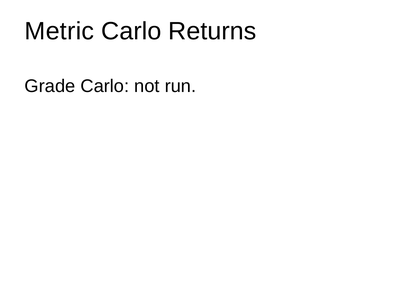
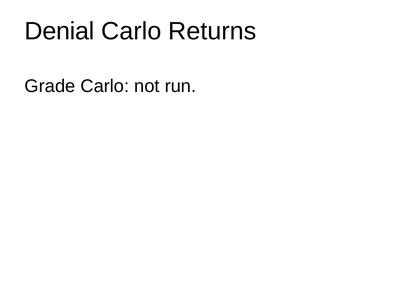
Metric: Metric -> Denial (60, 31)
